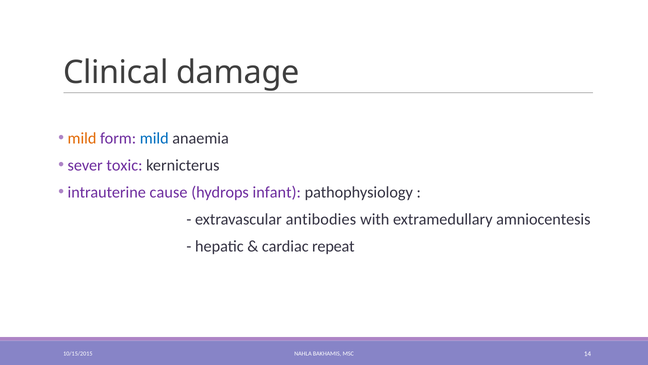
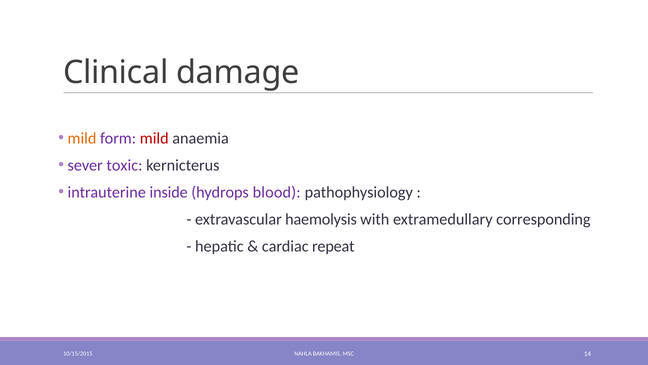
mild colour: blue -> red (154, 138)
cause: cause -> inside (169, 192)
infant: infant -> blood (277, 192)
antibodies: antibodies -> haemolysis (321, 219)
amniocentesis: amniocentesis -> corresponding (543, 219)
